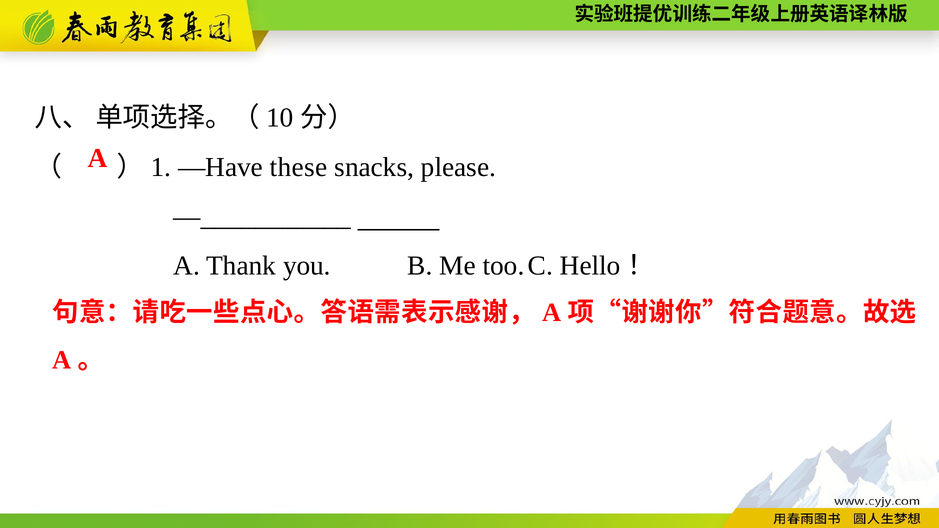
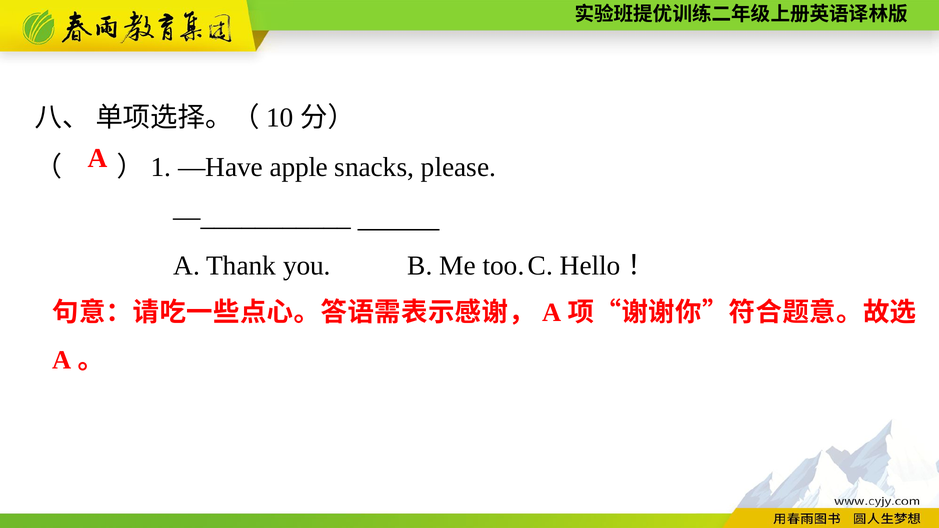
these: these -> apple (299, 167)
